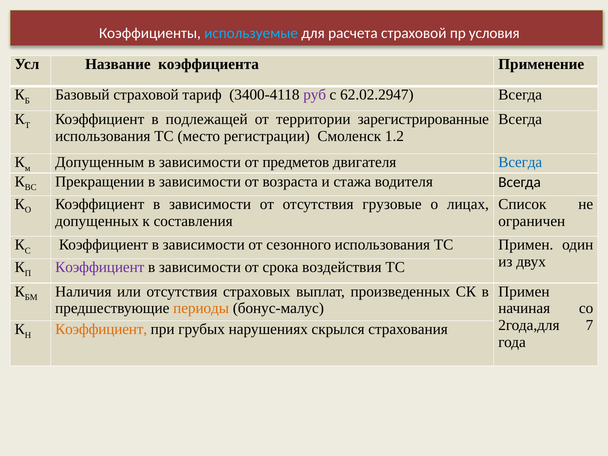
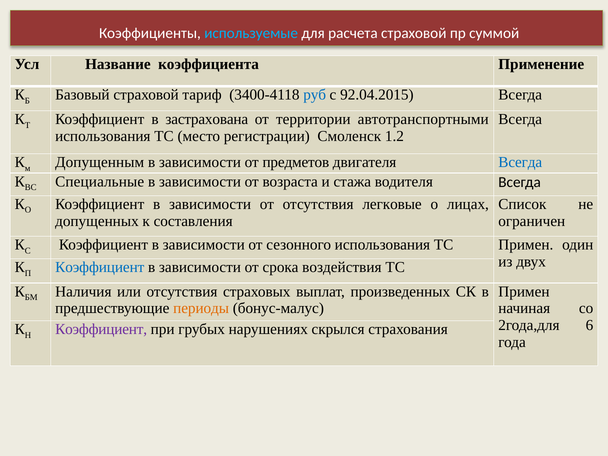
условия: условия -> суммой (494, 33)
руб colour: purple -> blue (315, 95)
62.02.2947: 62.02.2947 -> 92.04.2015 (377, 95)
подлежащей: подлежащей -> застрахована (207, 119)
зарегистрированные: зарегистрированные -> автотранспортными (423, 119)
Прекращении: Прекращении -> Специальные (100, 182)
грузовые: грузовые -> легковые (392, 204)
Коэффициент colour: purple -> blue (100, 267)
7: 7 -> 6 (589, 325)
Коэффициент colour: orange -> purple (101, 329)
